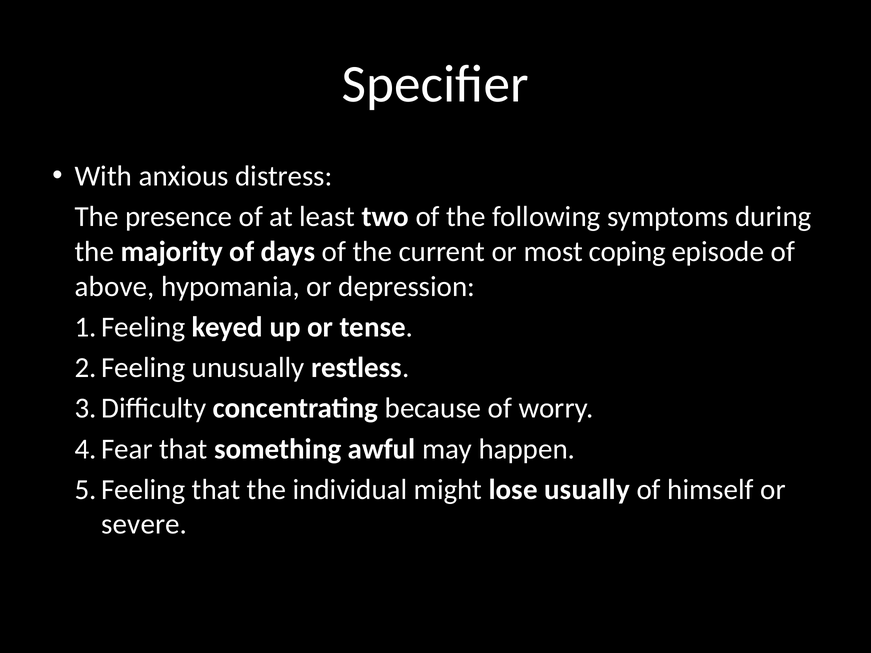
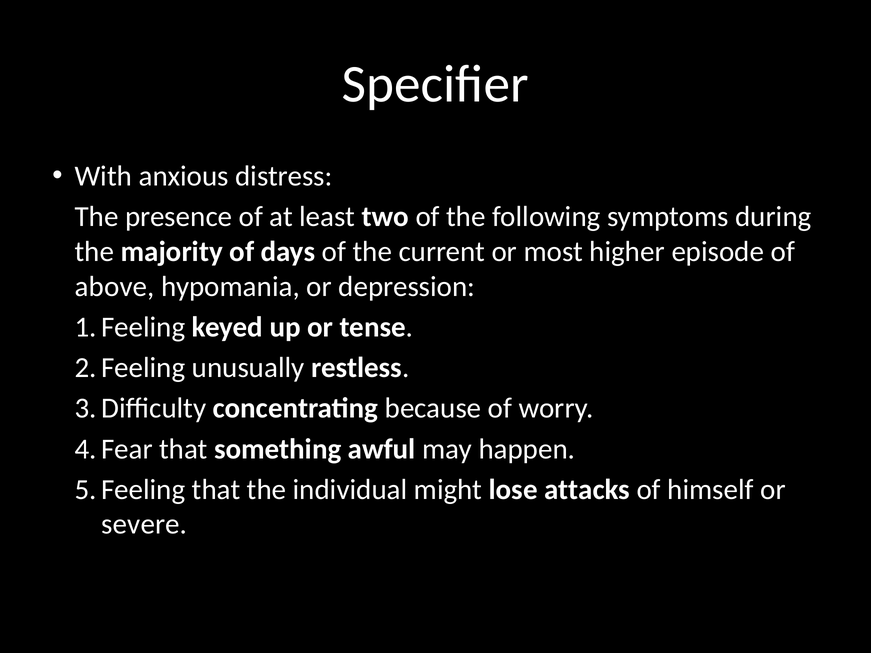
coping: coping -> higher (627, 252)
usually: usually -> attacks (587, 490)
